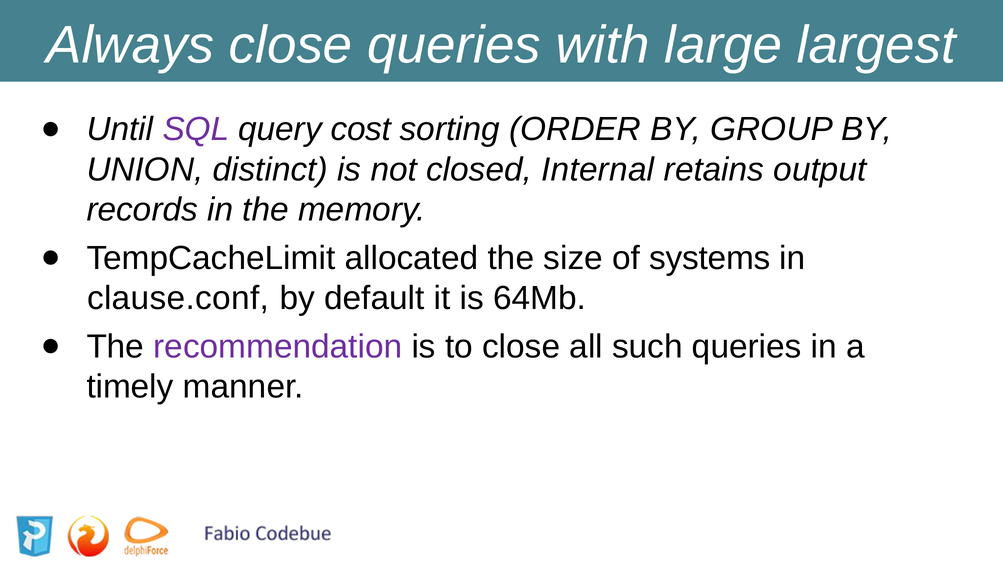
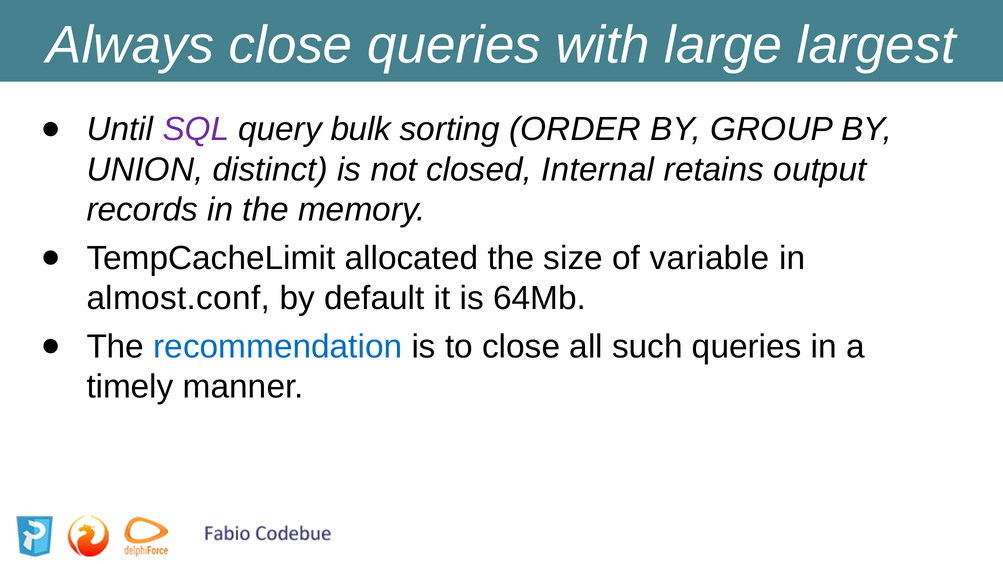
cost: cost -> bulk (361, 129)
systems: systems -> variable (710, 258)
clause.conf: clause.conf -> almost.conf (178, 298)
recommendation colour: purple -> blue (278, 347)
